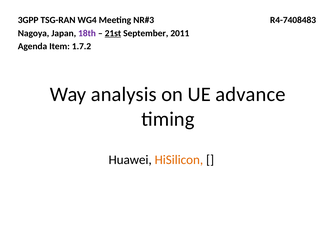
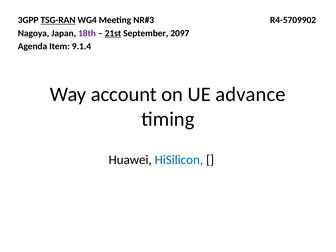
TSG-RAN underline: none -> present (58, 20)
R4-7408483: R4-7408483 -> R4-5709902 (293, 20)
2011: 2011 -> 2097 (180, 33)
1.7.2: 1.7.2 -> 9.1.4 (82, 46)
analysis: analysis -> account (124, 94)
HiSilicon colour: orange -> blue (179, 160)
